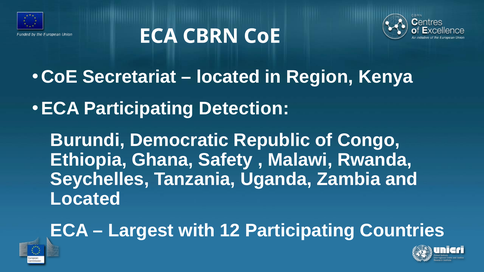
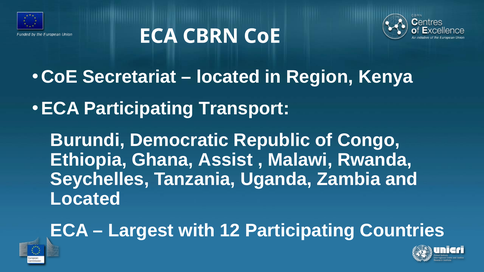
Detection: Detection -> Transport (244, 109)
Safety: Safety -> Assist (226, 160)
